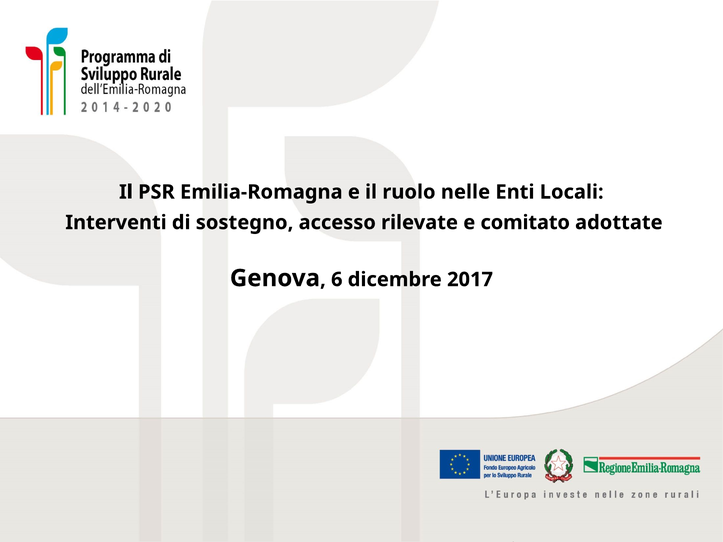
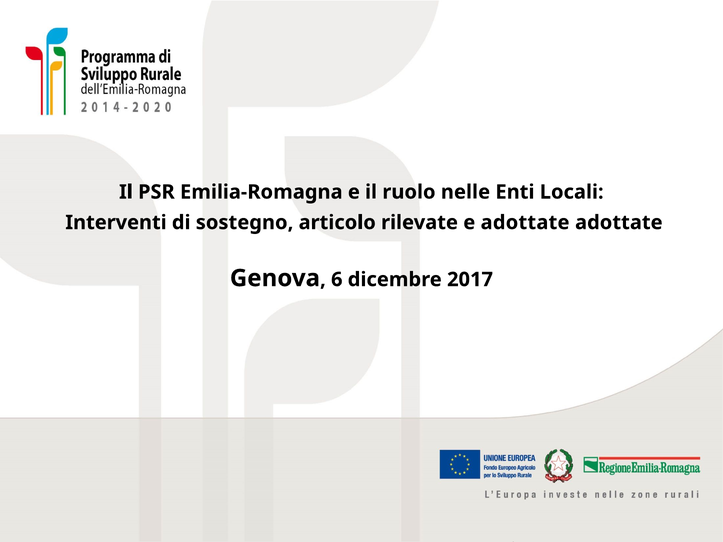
accesso: accesso -> articolo (337, 223)
e comitato: comitato -> adottate (525, 223)
